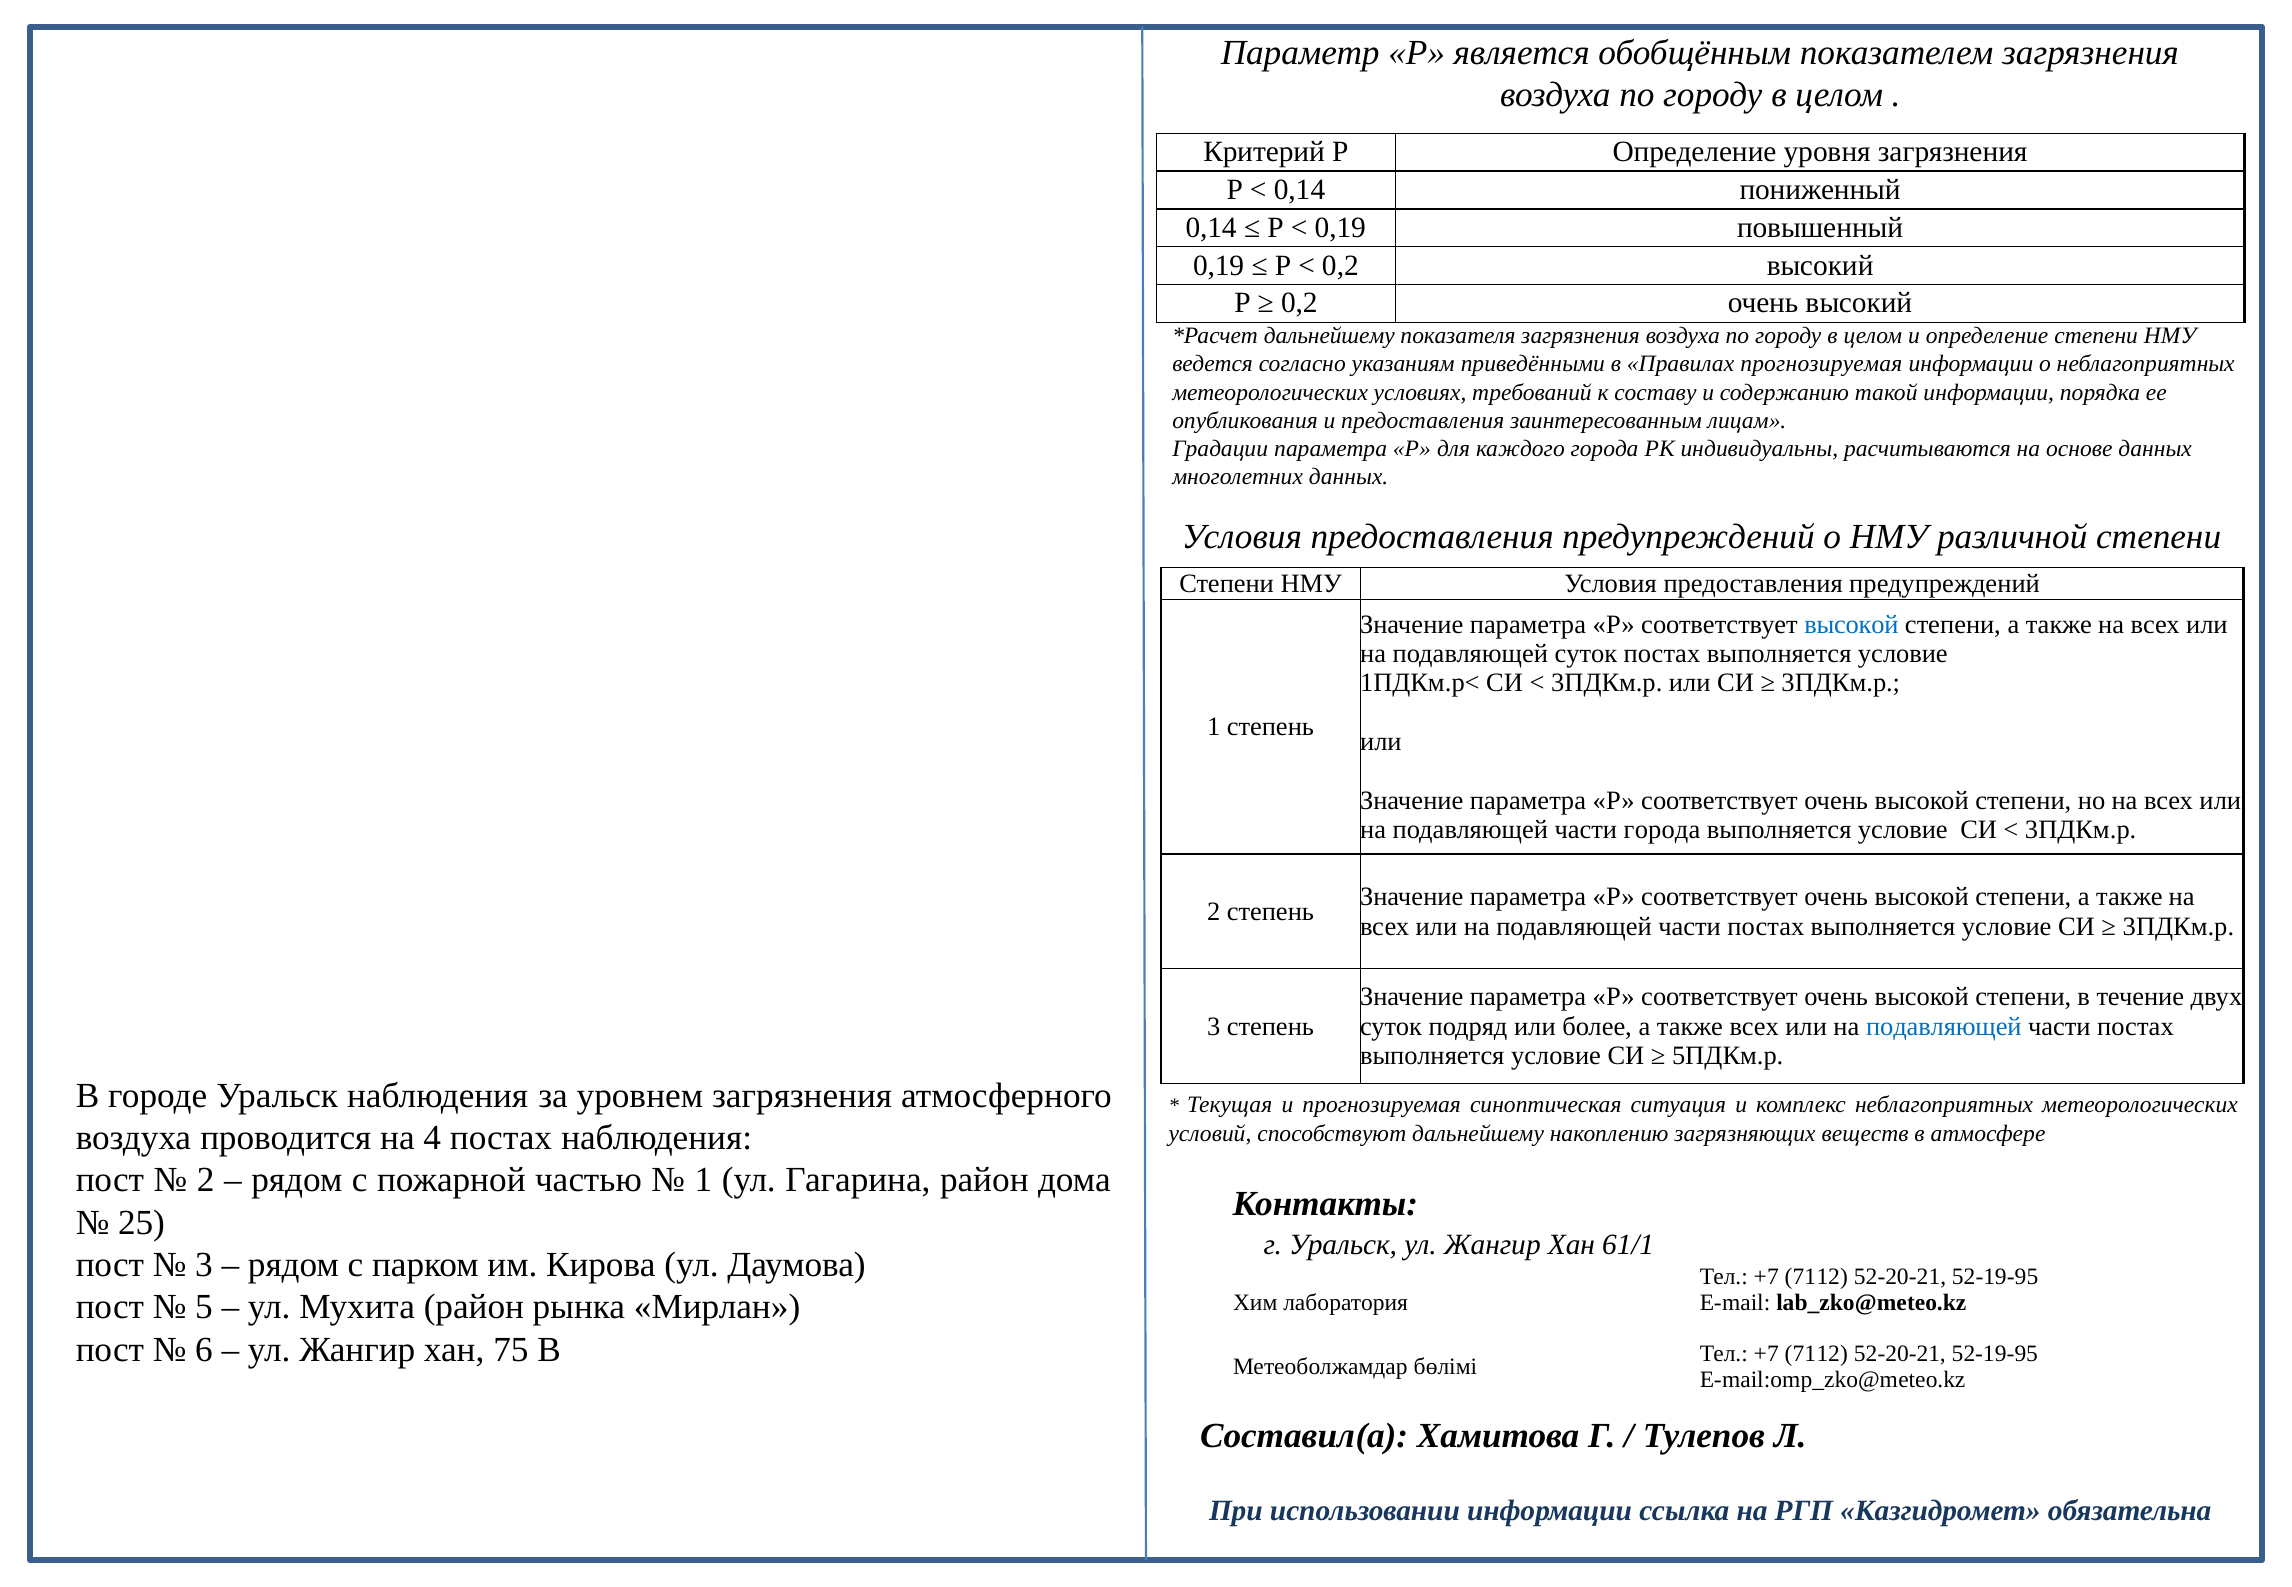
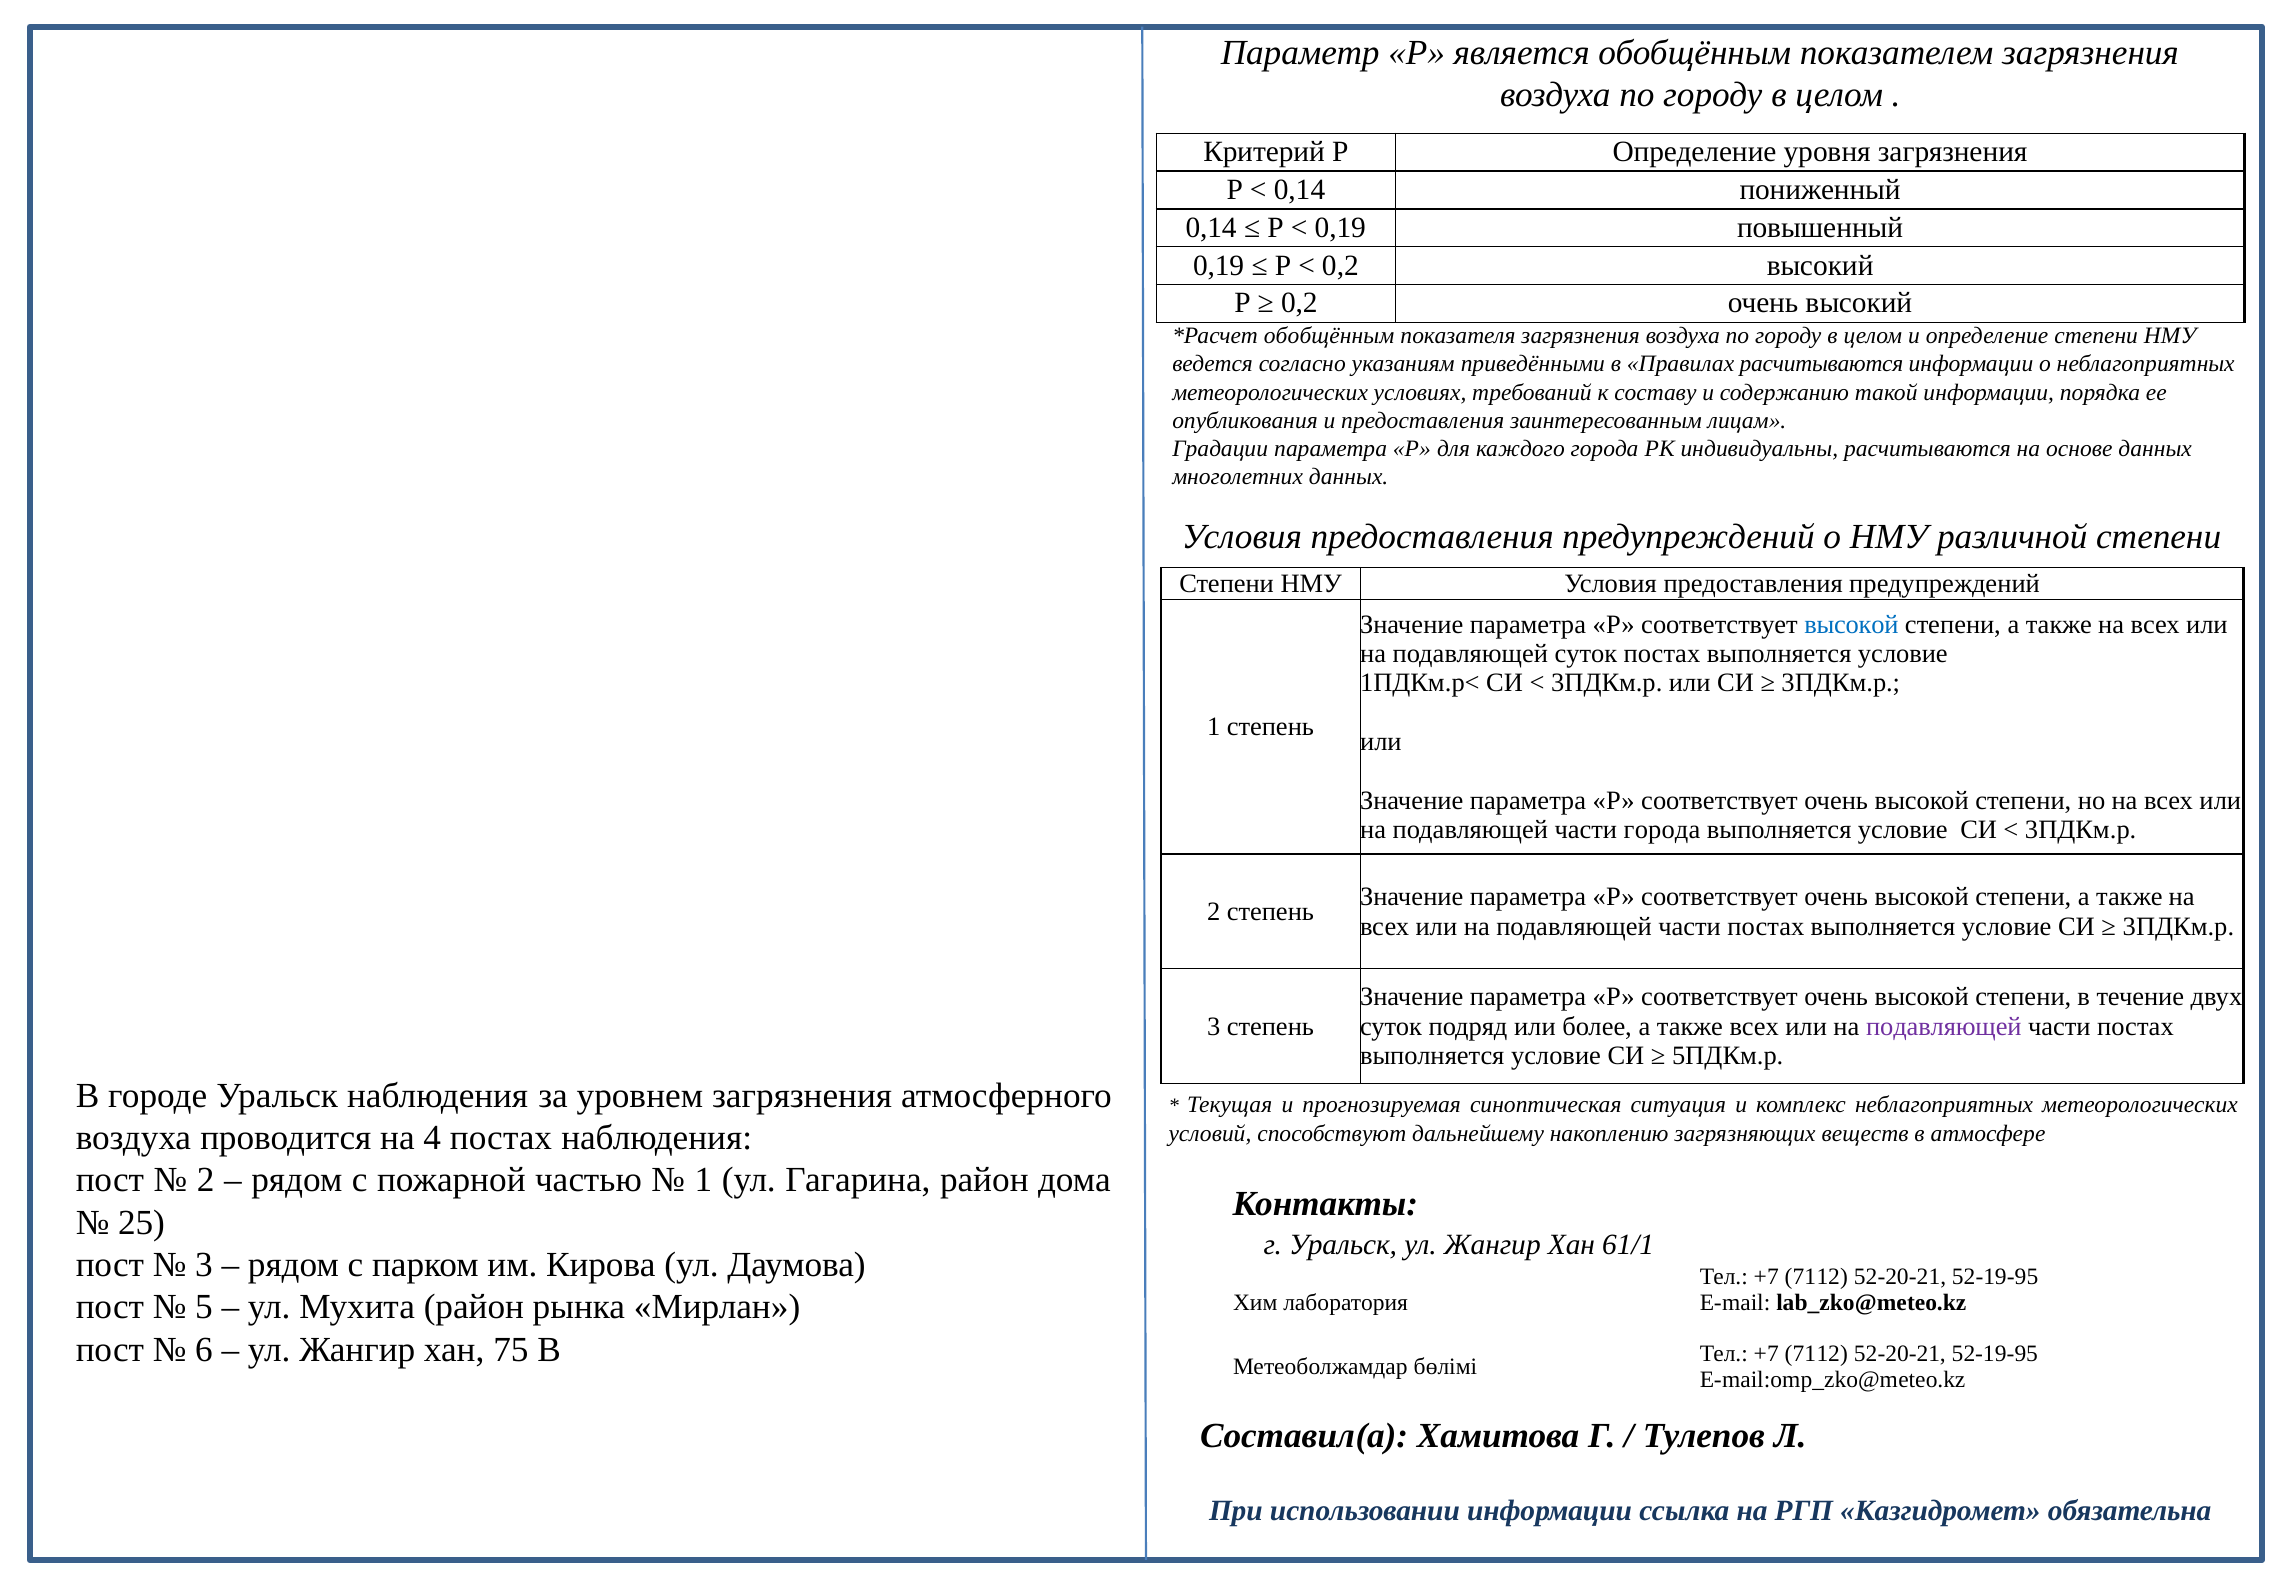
дальнейшему: дальнейшему -> обобщённым (1329, 336)
Правилах прогнозируемая: прогнозируемая -> расчитываются (1821, 364)
подавляющей colour: blue -> purple (1944, 1026)
